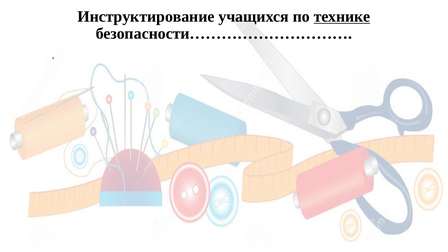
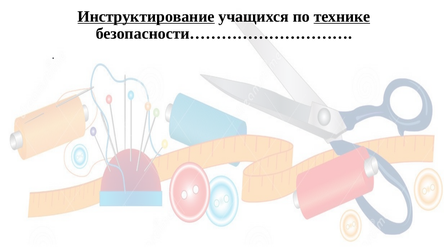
Инструктирование underline: none -> present (146, 16)
